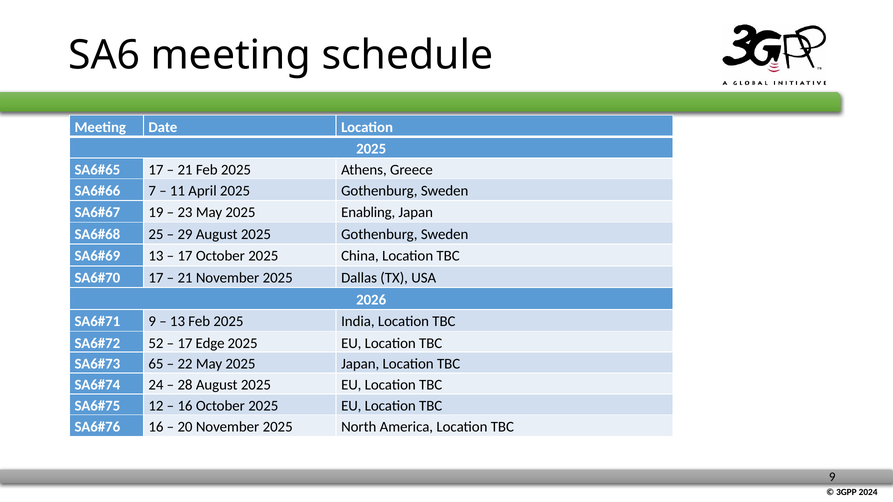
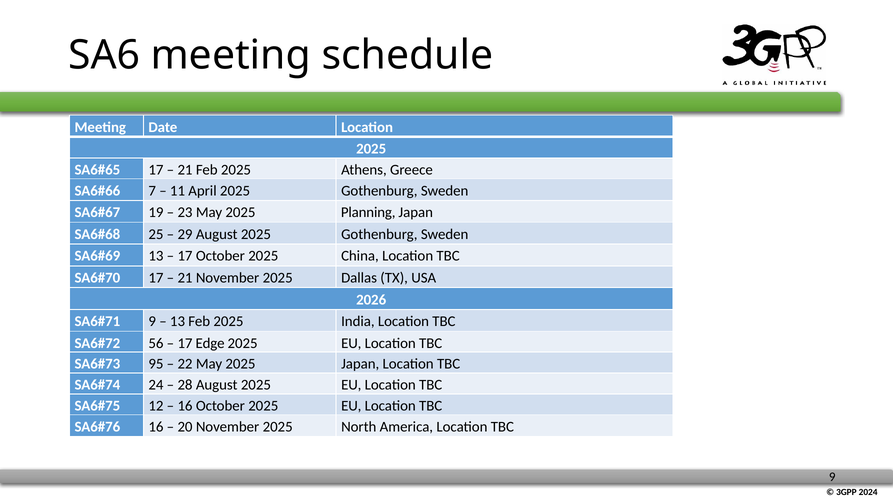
Enabling: Enabling -> Planning (368, 213)
52: 52 -> 56 (156, 343)
65: 65 -> 95 (156, 364)
